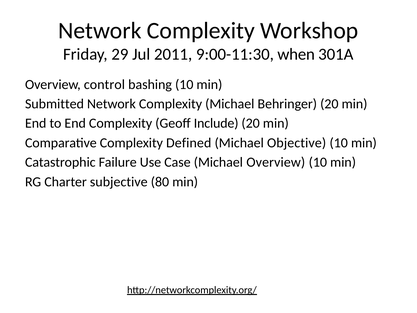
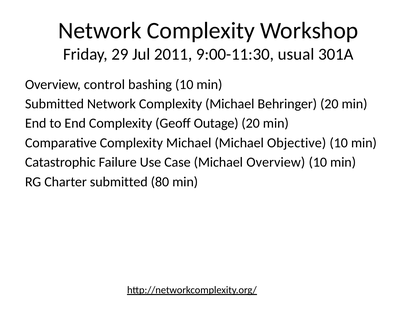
when: when -> usual (296, 54)
Include: Include -> Outage (216, 123)
Comparative Complexity Defined: Defined -> Michael (189, 143)
Charter subjective: subjective -> submitted (119, 182)
